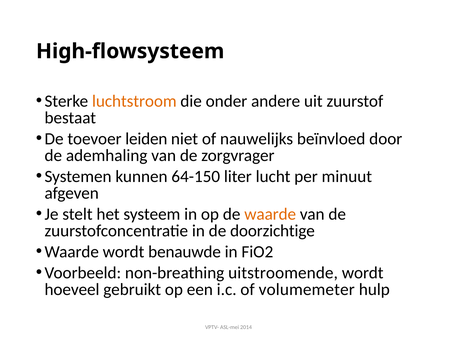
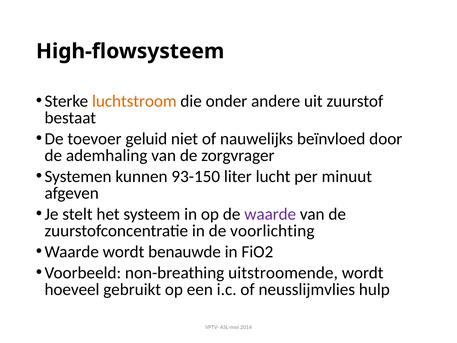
leiden: leiden -> geluid (146, 139)
64-150: 64-150 -> 93-150 (196, 176)
waarde colour: orange -> purple (270, 214)
doorzichtige: doorzichtige -> voorlichting (272, 231)
volumemeter: volumemeter -> neusslijmvlies (307, 289)
